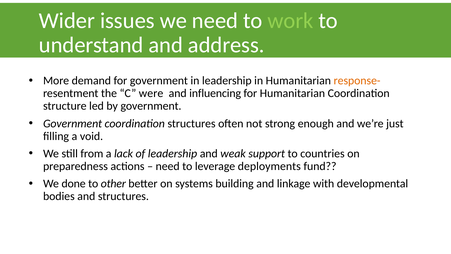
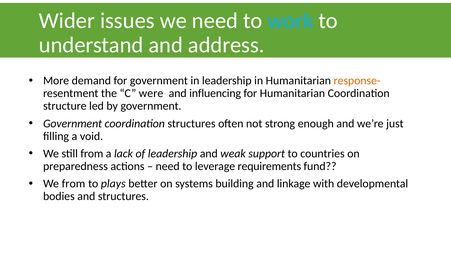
work colour: light green -> light blue (290, 21)
deployments: deployments -> requirements (269, 166)
We done: done -> from (73, 183)
other: other -> plays (113, 183)
